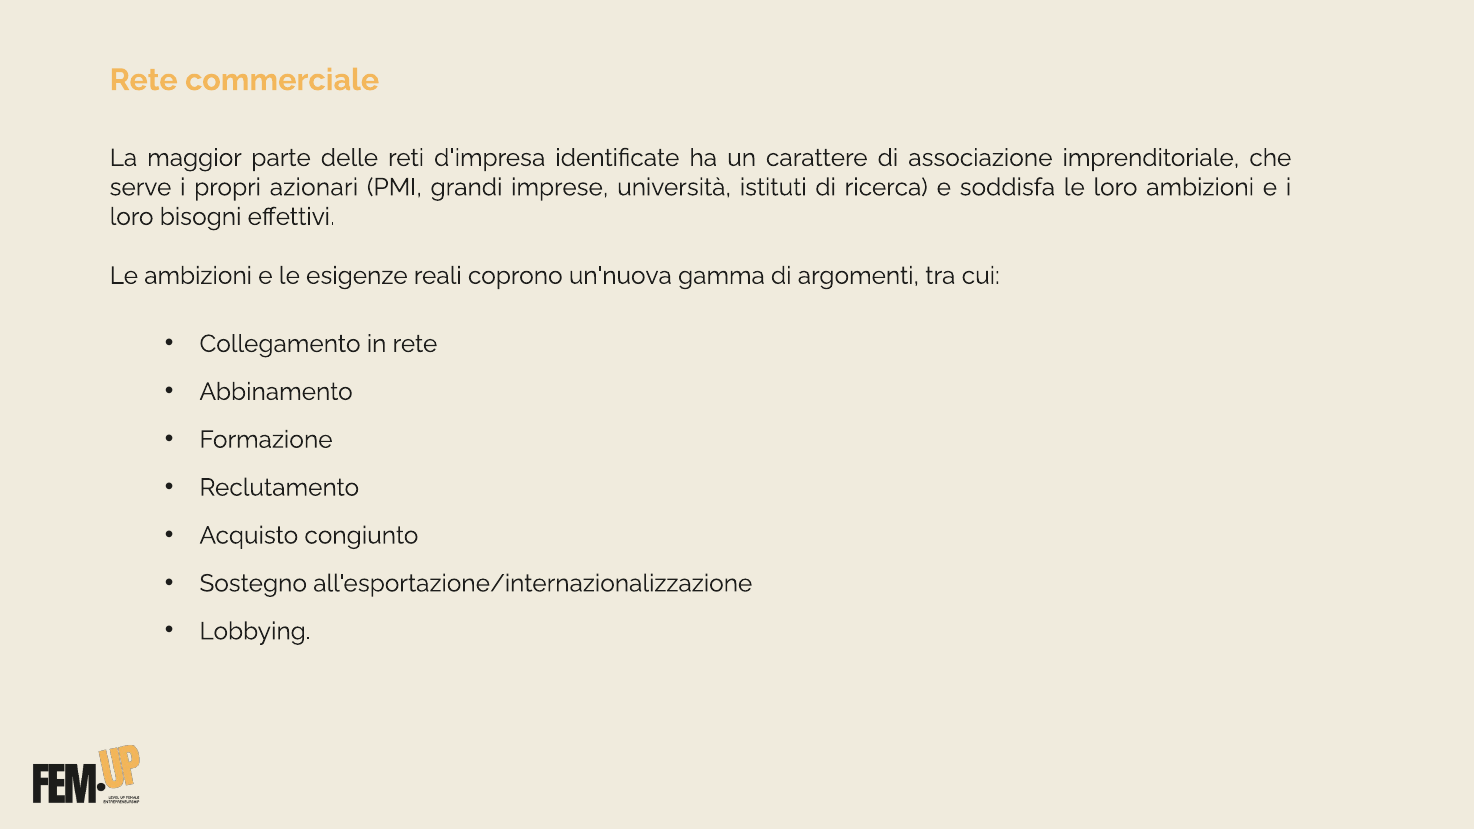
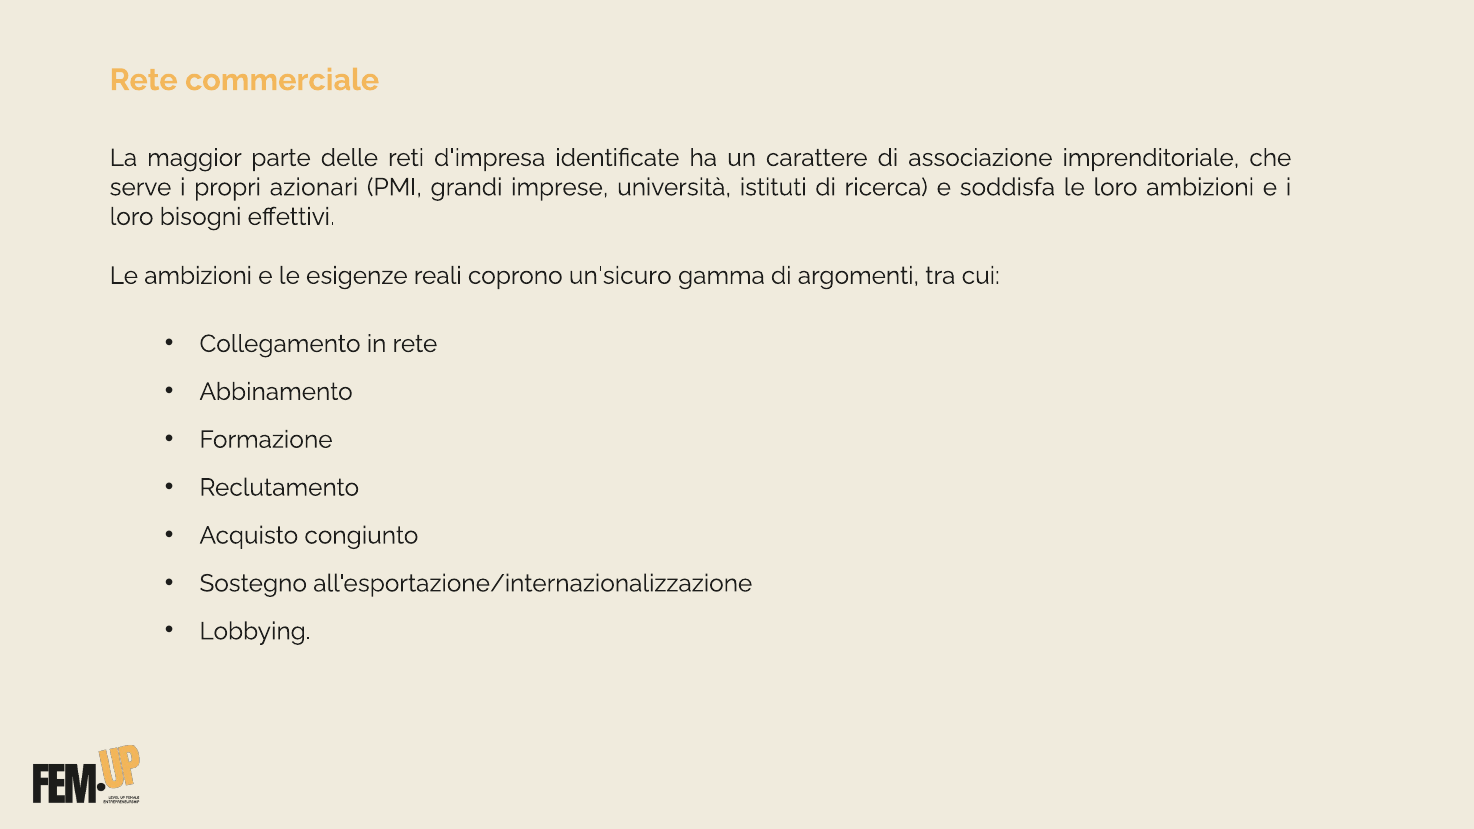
un'nuova: un'nuova -> un'sicuro (620, 276)
